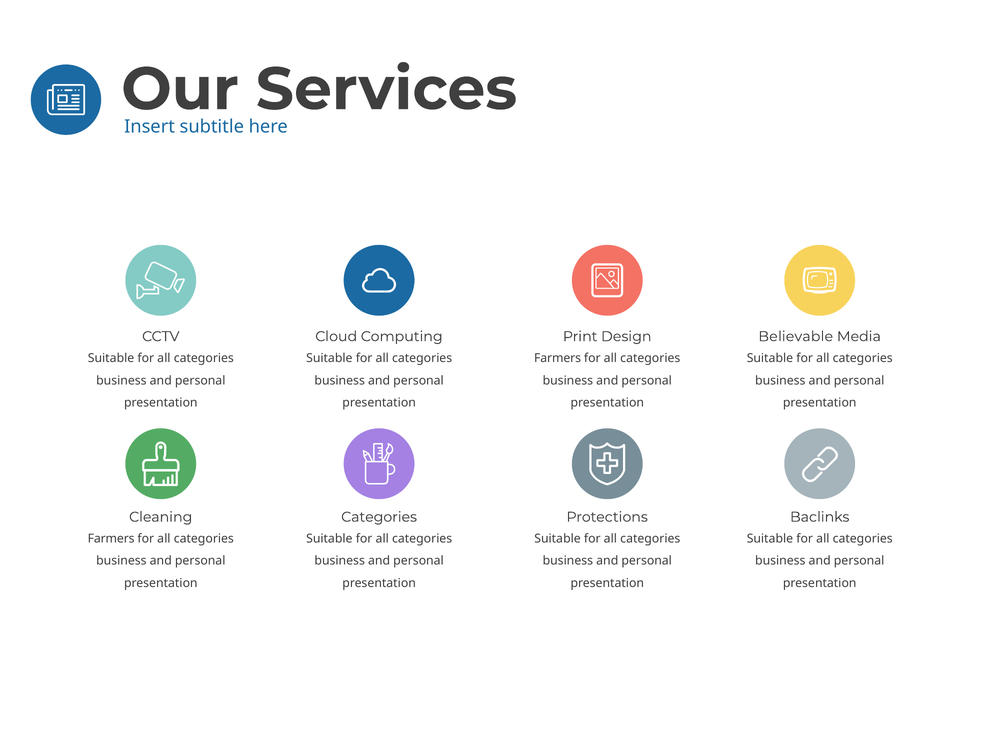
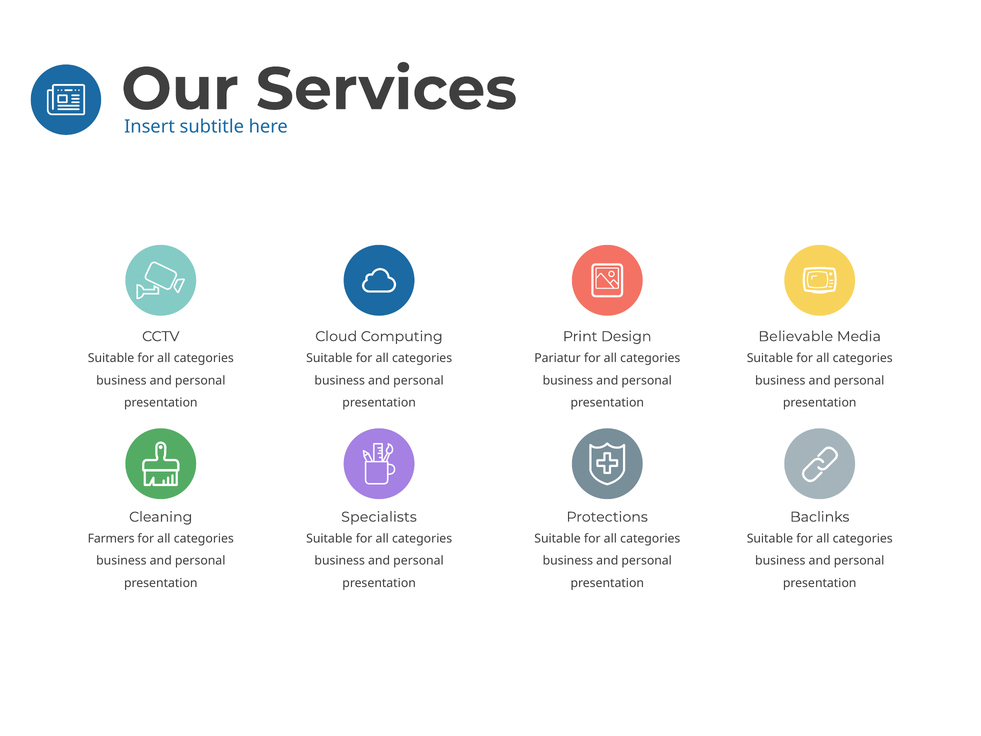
Farmers: Farmers -> Pariatur (558, 358)
Categories: Categories -> Specialists (379, 517)
